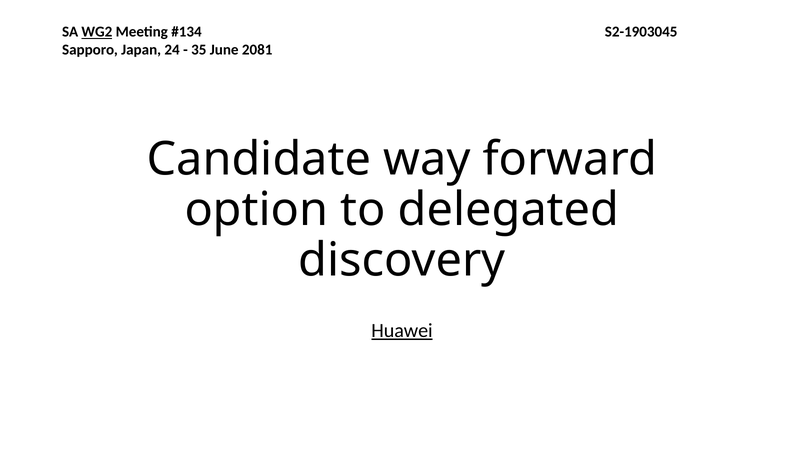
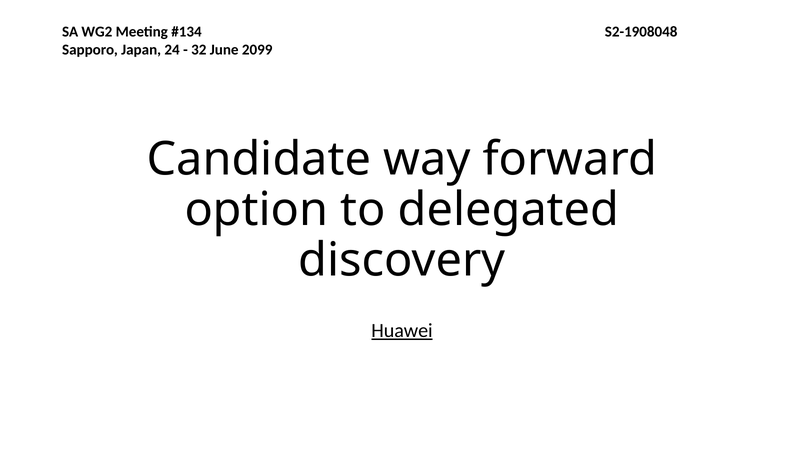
WG2 underline: present -> none (97, 32)
S2-1903045: S2-1903045 -> S2-1908048 (641, 32)
35: 35 -> 32 (199, 50)
2081: 2081 -> 2099 (257, 50)
